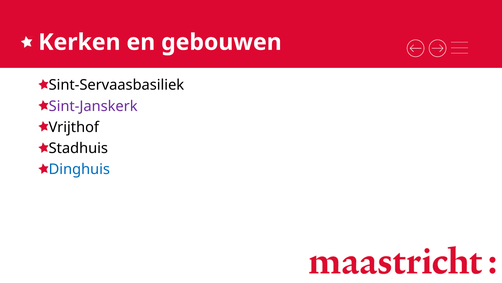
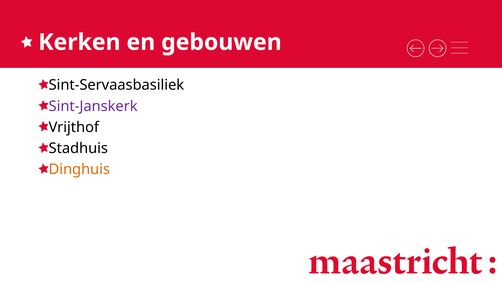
Dinghuis colour: blue -> orange (79, 169)
